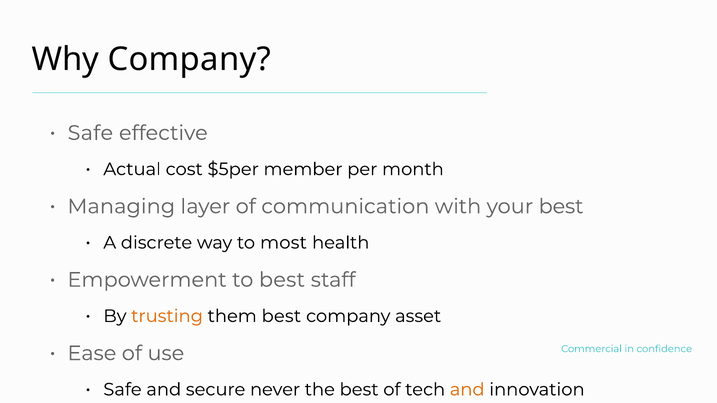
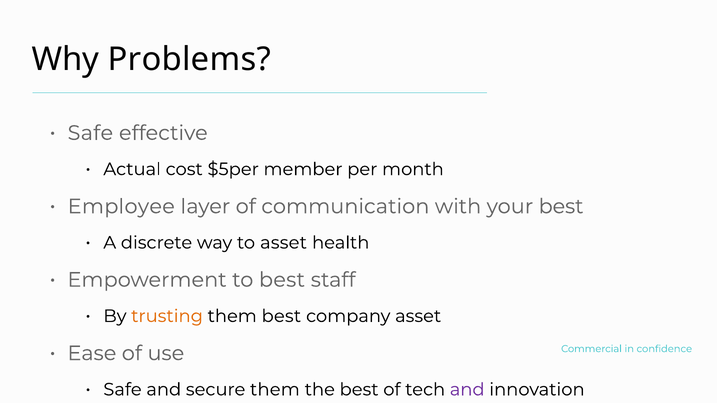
Why Company: Company -> Problems (189, 60)
Managing: Managing -> Employee (121, 207)
to most: most -> asset (283, 243)
secure never: never -> them (275, 390)
and colour: orange -> purple (467, 390)
